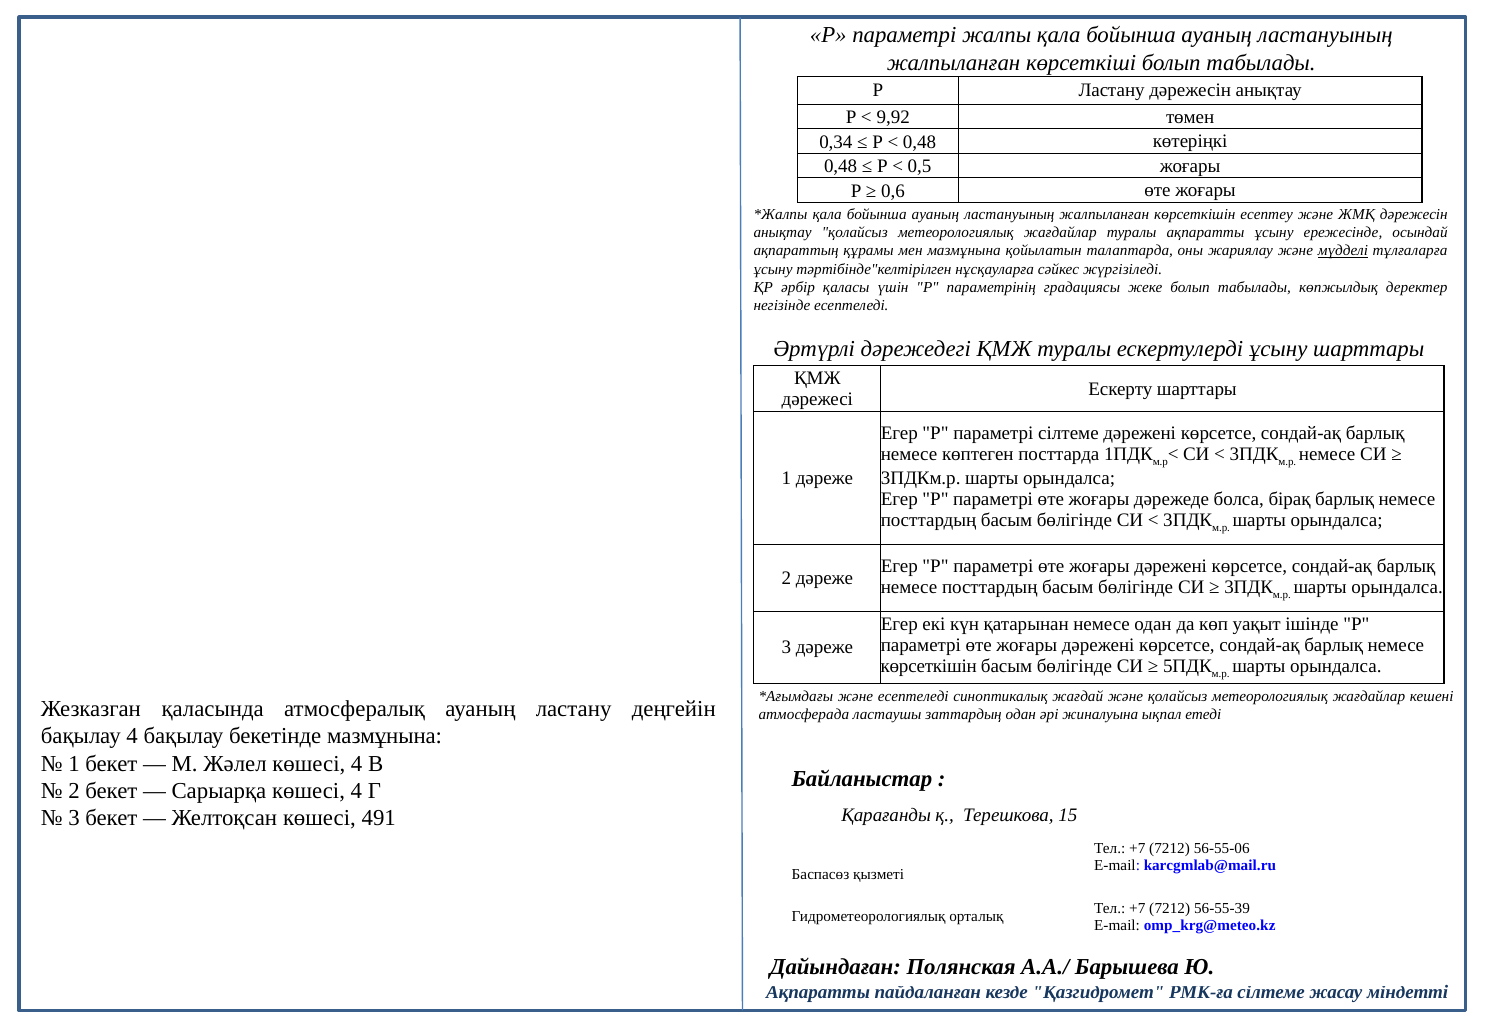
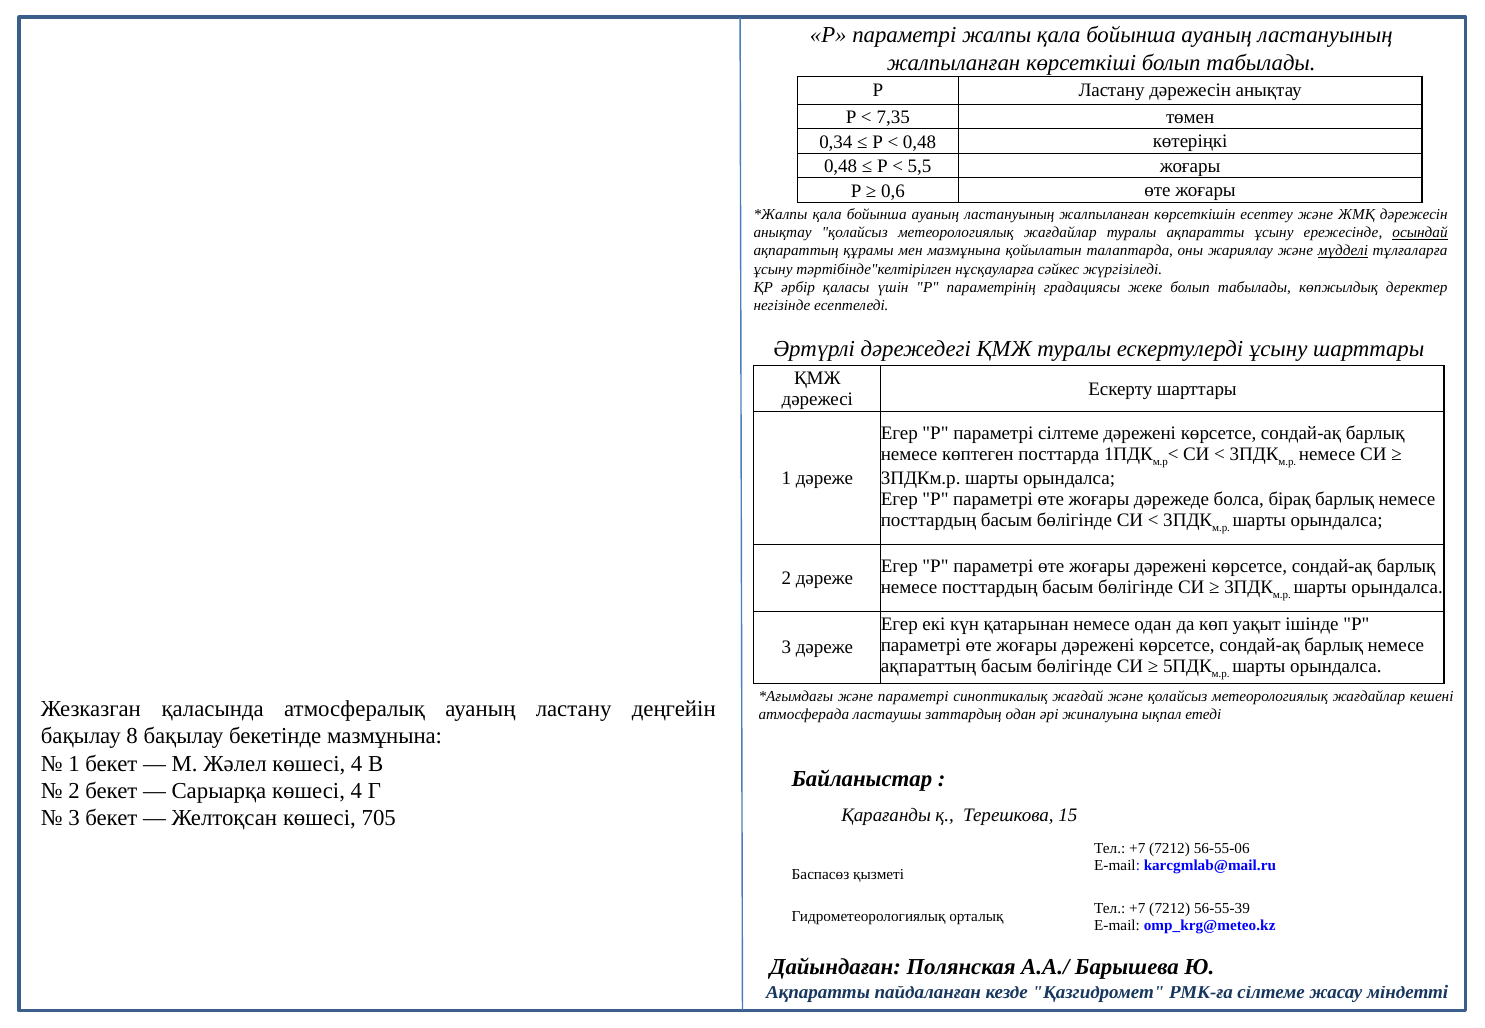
9,92: 9,92 -> 7,35 (893, 118)
0,5: 0,5 -> 5,5 (920, 167)
осындай underline: none -> present (1420, 233)
көрсеткішін: көрсеткішін -> ақпараттың (928, 667)
және есептеледі: есептеледі -> параметрі (913, 696)
бақылау 4: 4 -> 8 (132, 736)
491: 491 -> 705 (379, 818)
